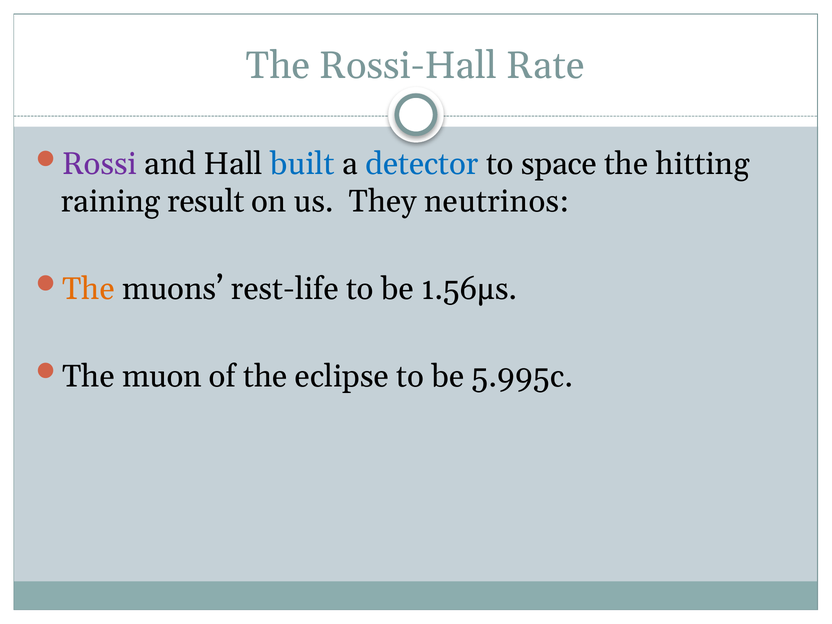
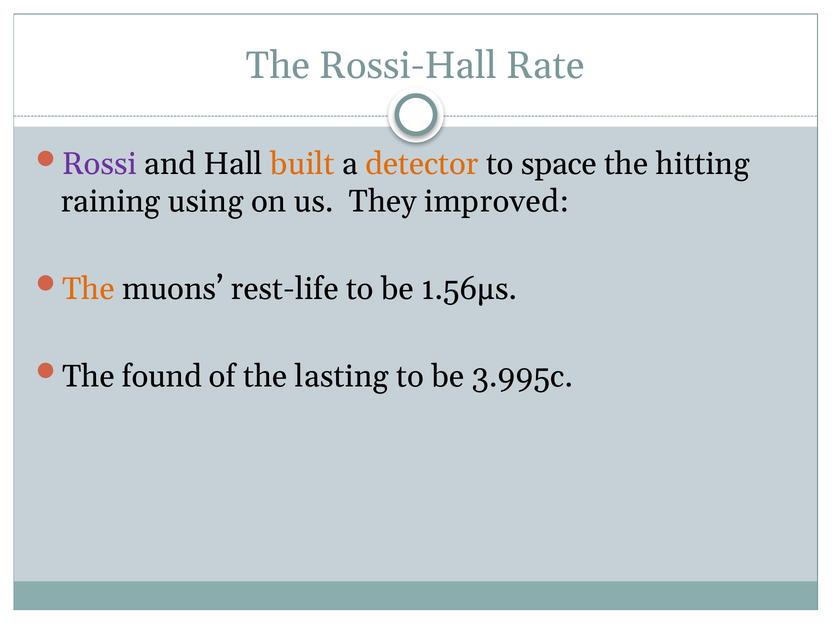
built colour: blue -> orange (303, 164)
detector colour: blue -> orange (422, 164)
result: result -> using (205, 201)
neutrinos: neutrinos -> improved (497, 201)
muon: muon -> found (162, 376)
eclipse: eclipse -> lasting (342, 376)
5.995c: 5.995c -> 3.995c (522, 376)
